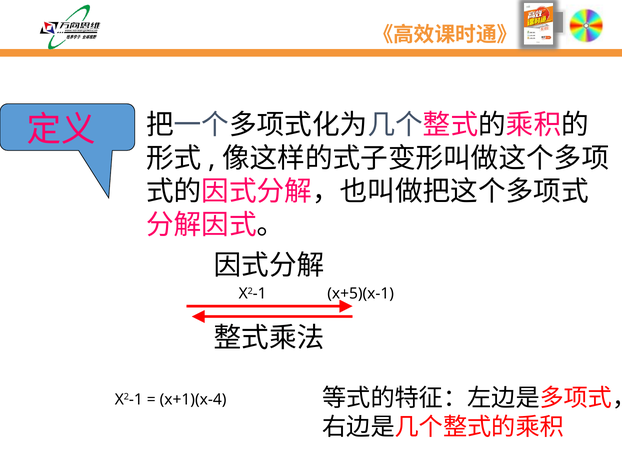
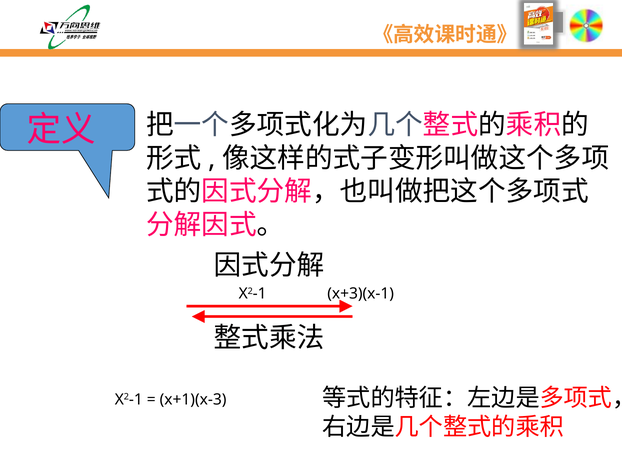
x+5)(x-1: x+5)(x-1 -> x+3)(x-1 (361, 293)
x+1)(x-4: x+1)(x-4 -> x+1)(x-3 (193, 399)
